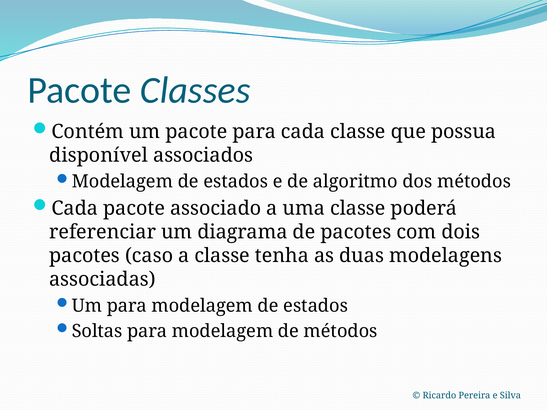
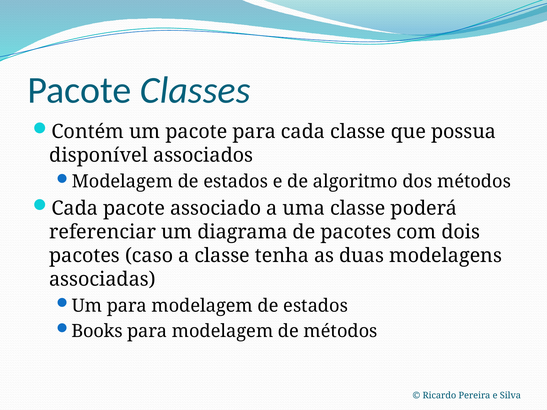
Soltas: Soltas -> Books (97, 331)
